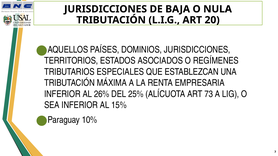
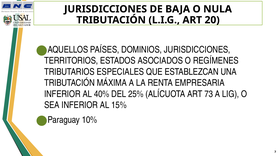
26%: 26% -> 40% (102, 94)
